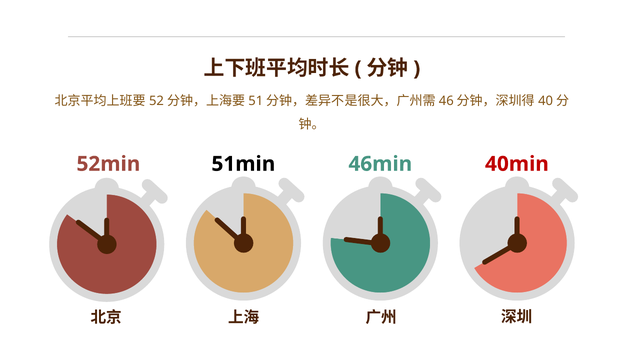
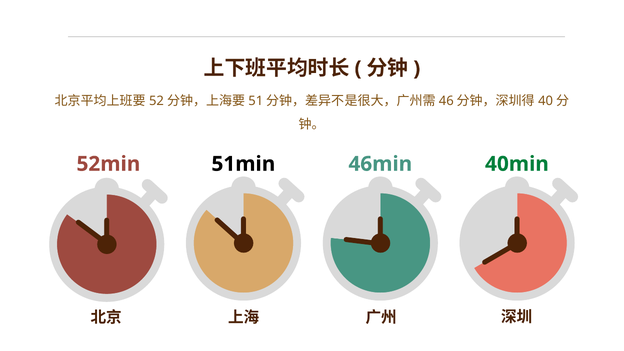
40min colour: red -> green (517, 164)
